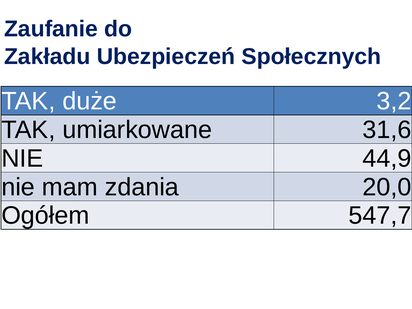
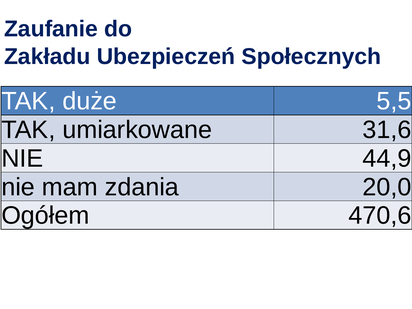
3,2: 3,2 -> 5,5 (394, 101)
547,7: 547,7 -> 470,6 (380, 216)
